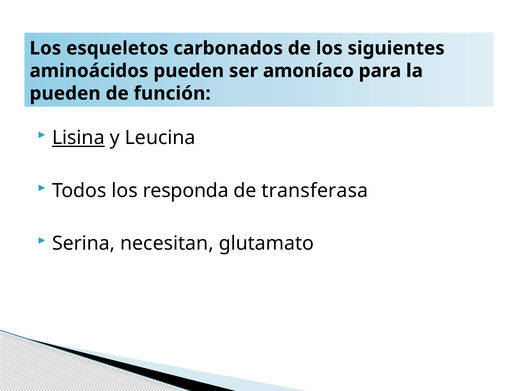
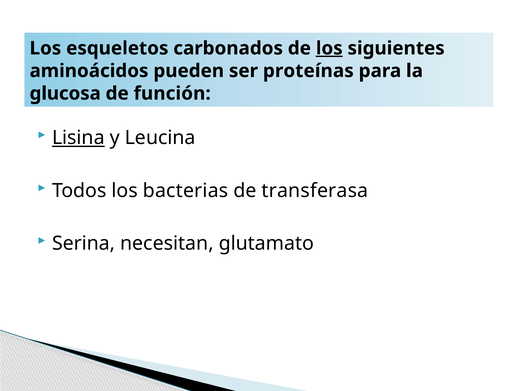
los underline: none -> present (329, 48)
amoníaco: amoníaco -> proteínas (308, 71)
pueden: pueden -> glucosa (65, 93)
responda: responda -> bacterias (186, 190)
